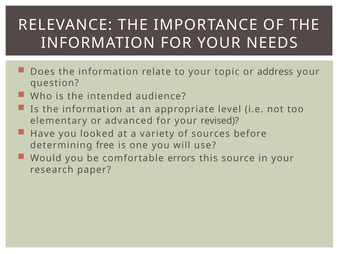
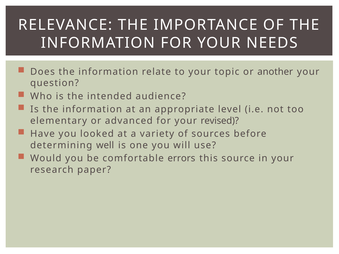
address: address -> another (275, 72)
free: free -> well (105, 145)
